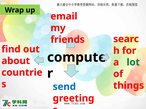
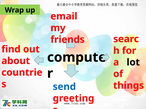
lot colour: green -> black (133, 63)
